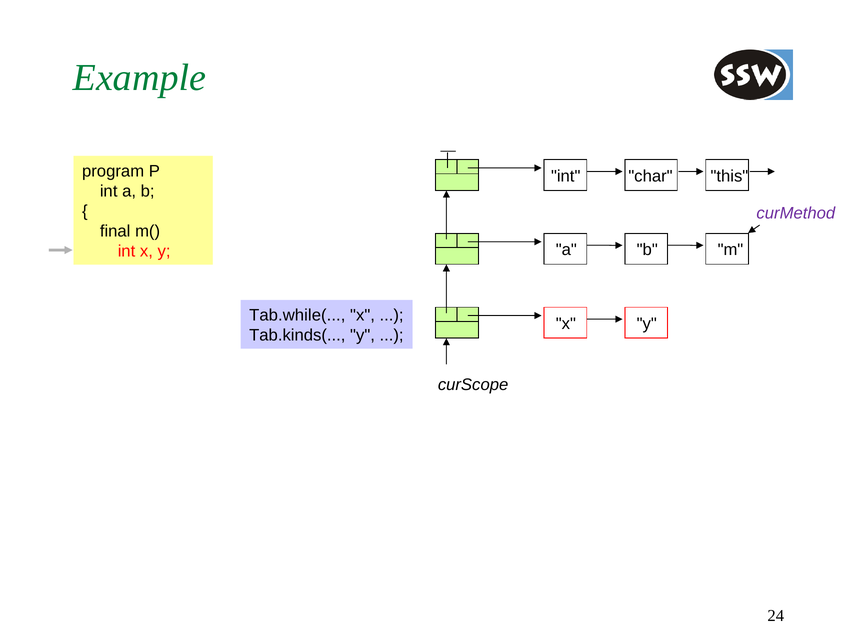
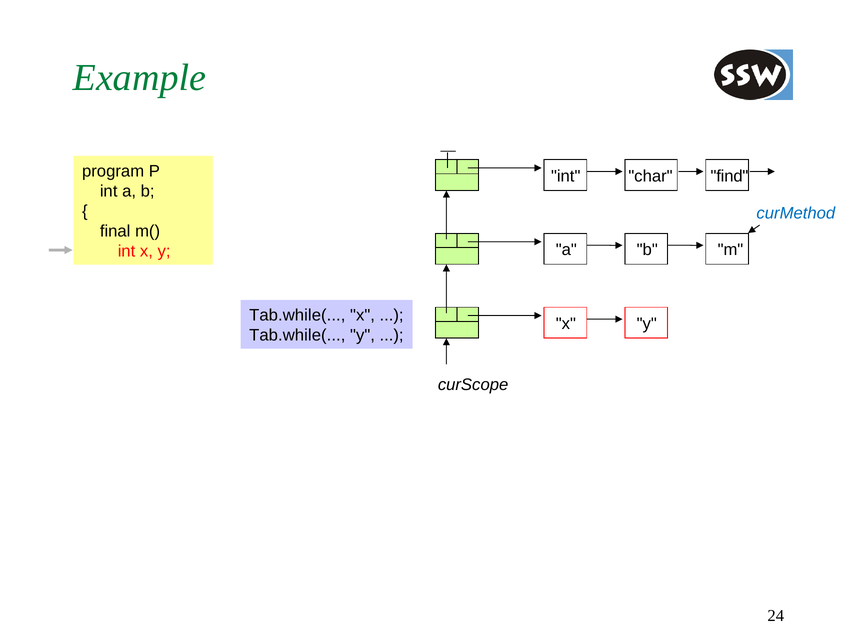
this: this -> find (729, 176)
curMethod colour: purple -> blue (796, 213)
Tab.kinds(: Tab.kinds( -> Tab.while( (297, 335)
